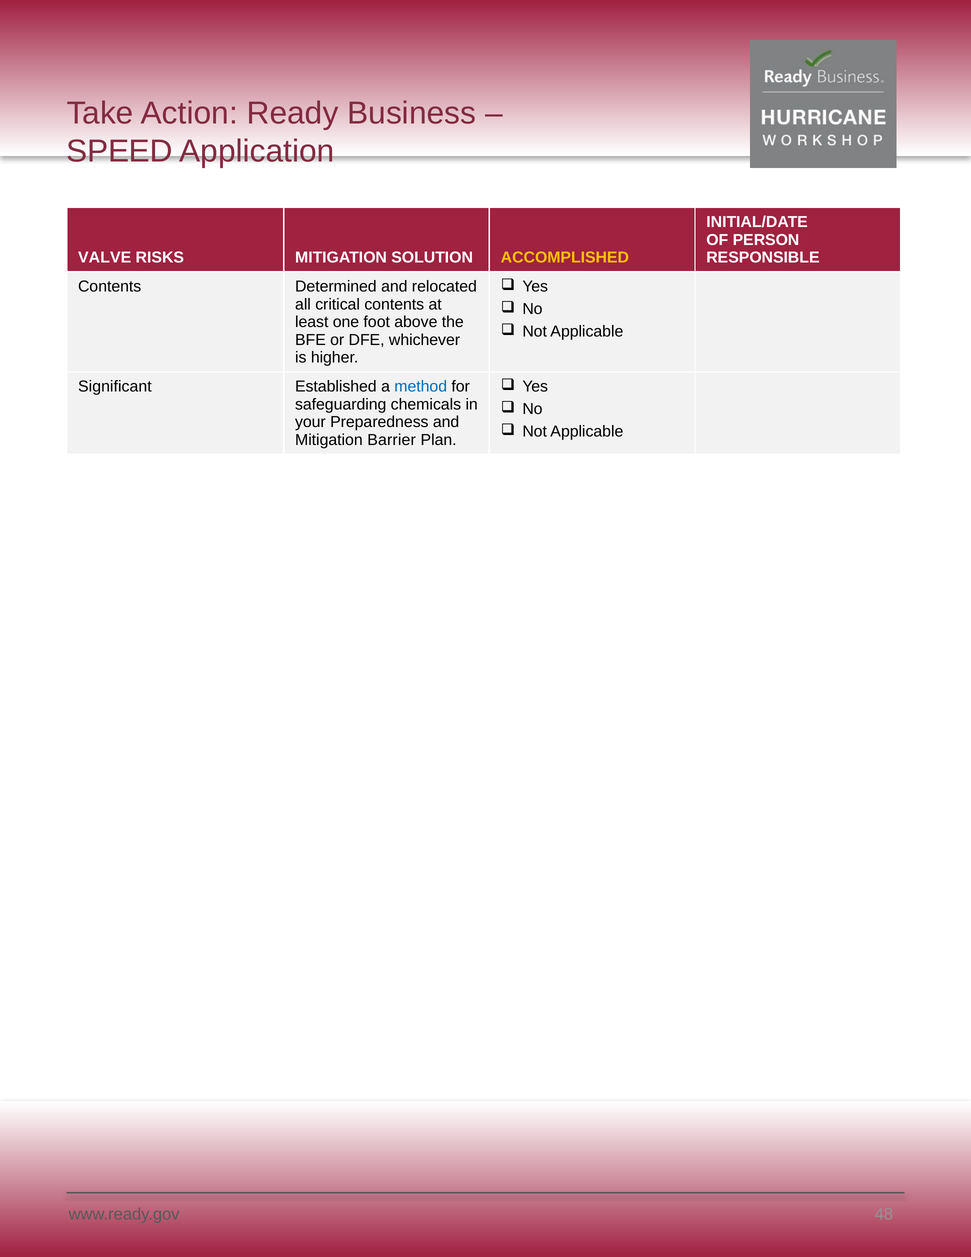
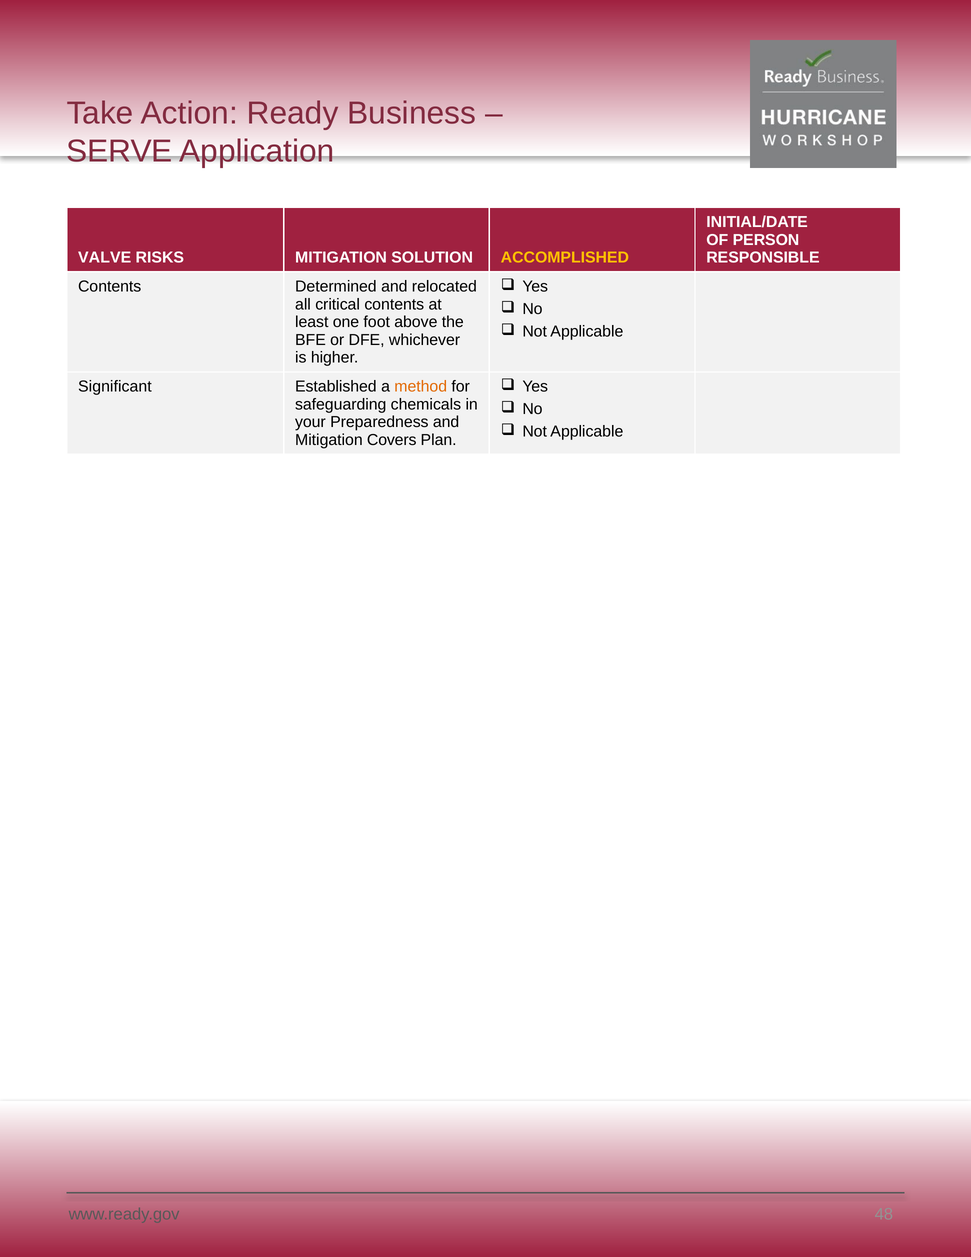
SPEED: SPEED -> SERVE (119, 151)
method colour: blue -> orange (421, 387)
Barrier: Barrier -> Covers (392, 440)
